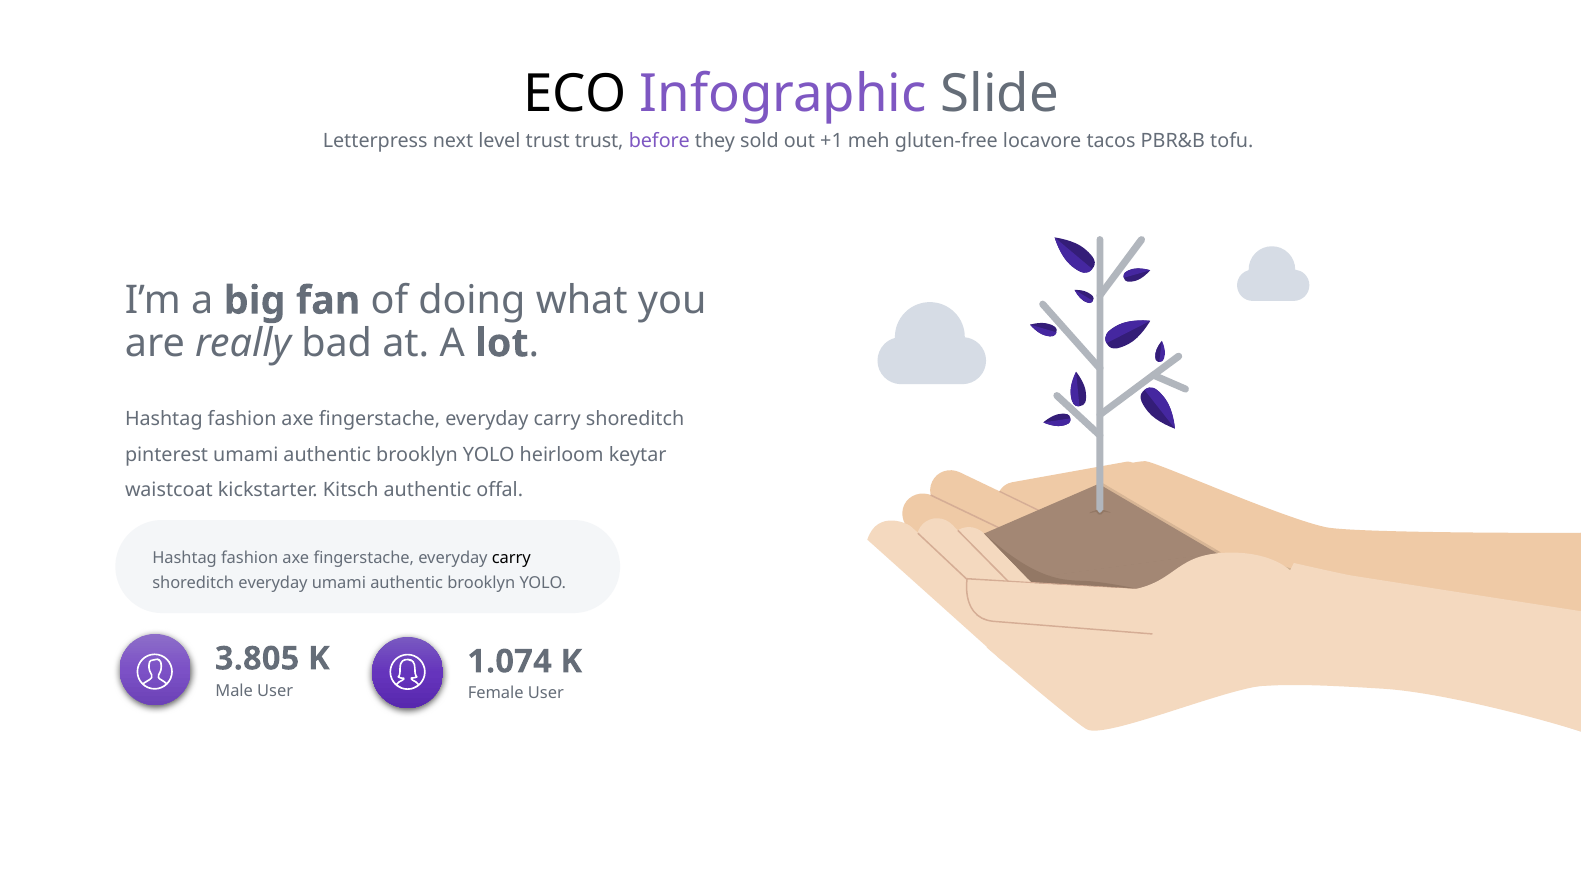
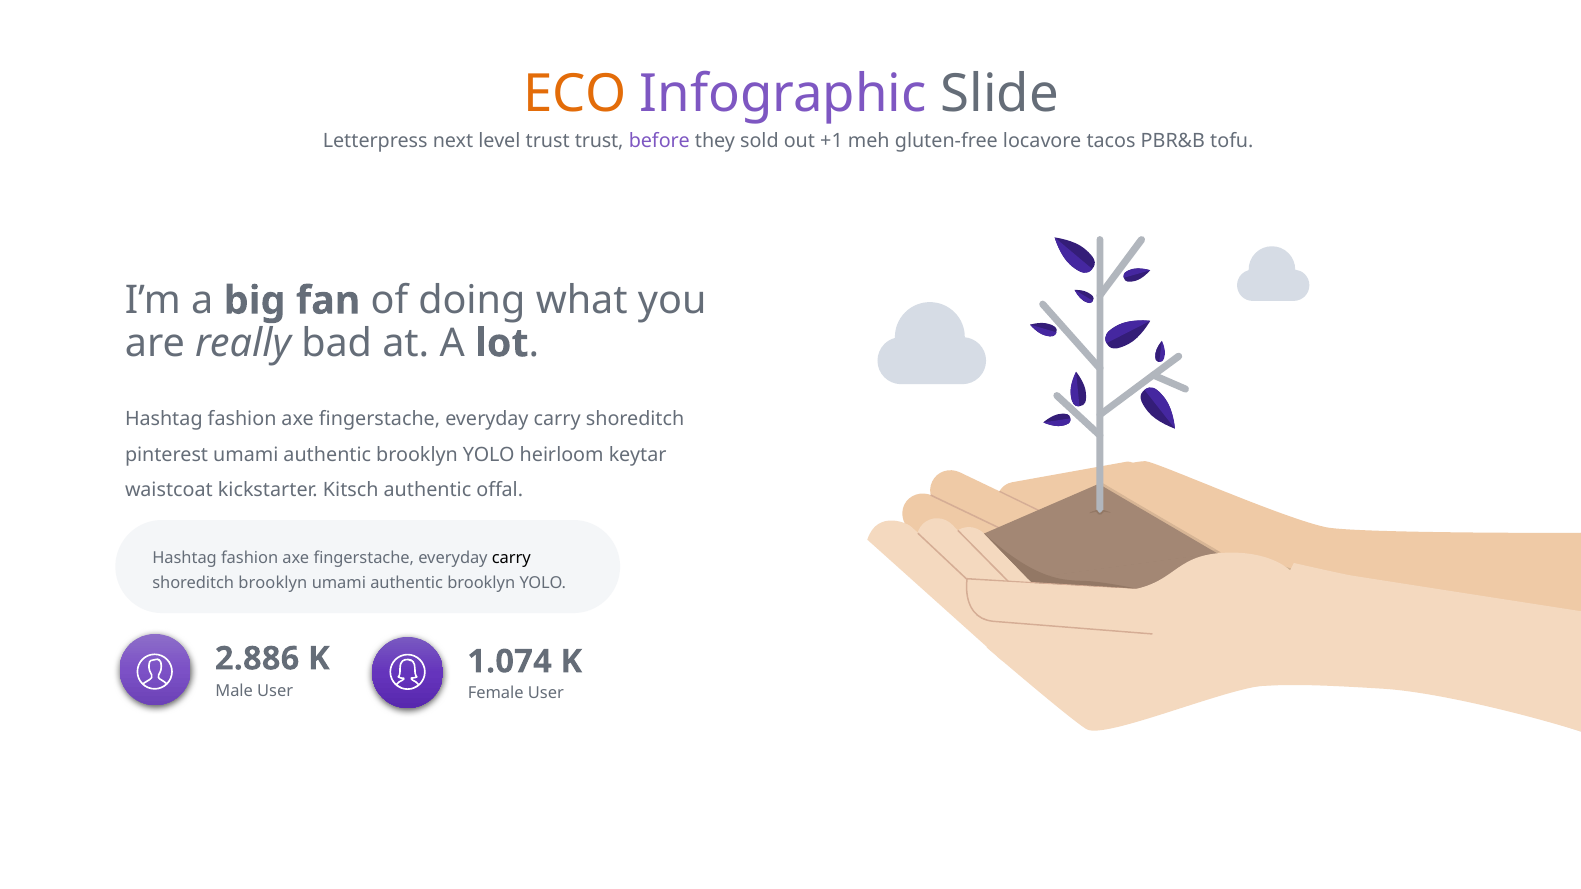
ECO colour: black -> orange (575, 94)
shoreditch everyday: everyday -> brooklyn (273, 584)
3.805: 3.805 -> 2.886 (257, 659)
